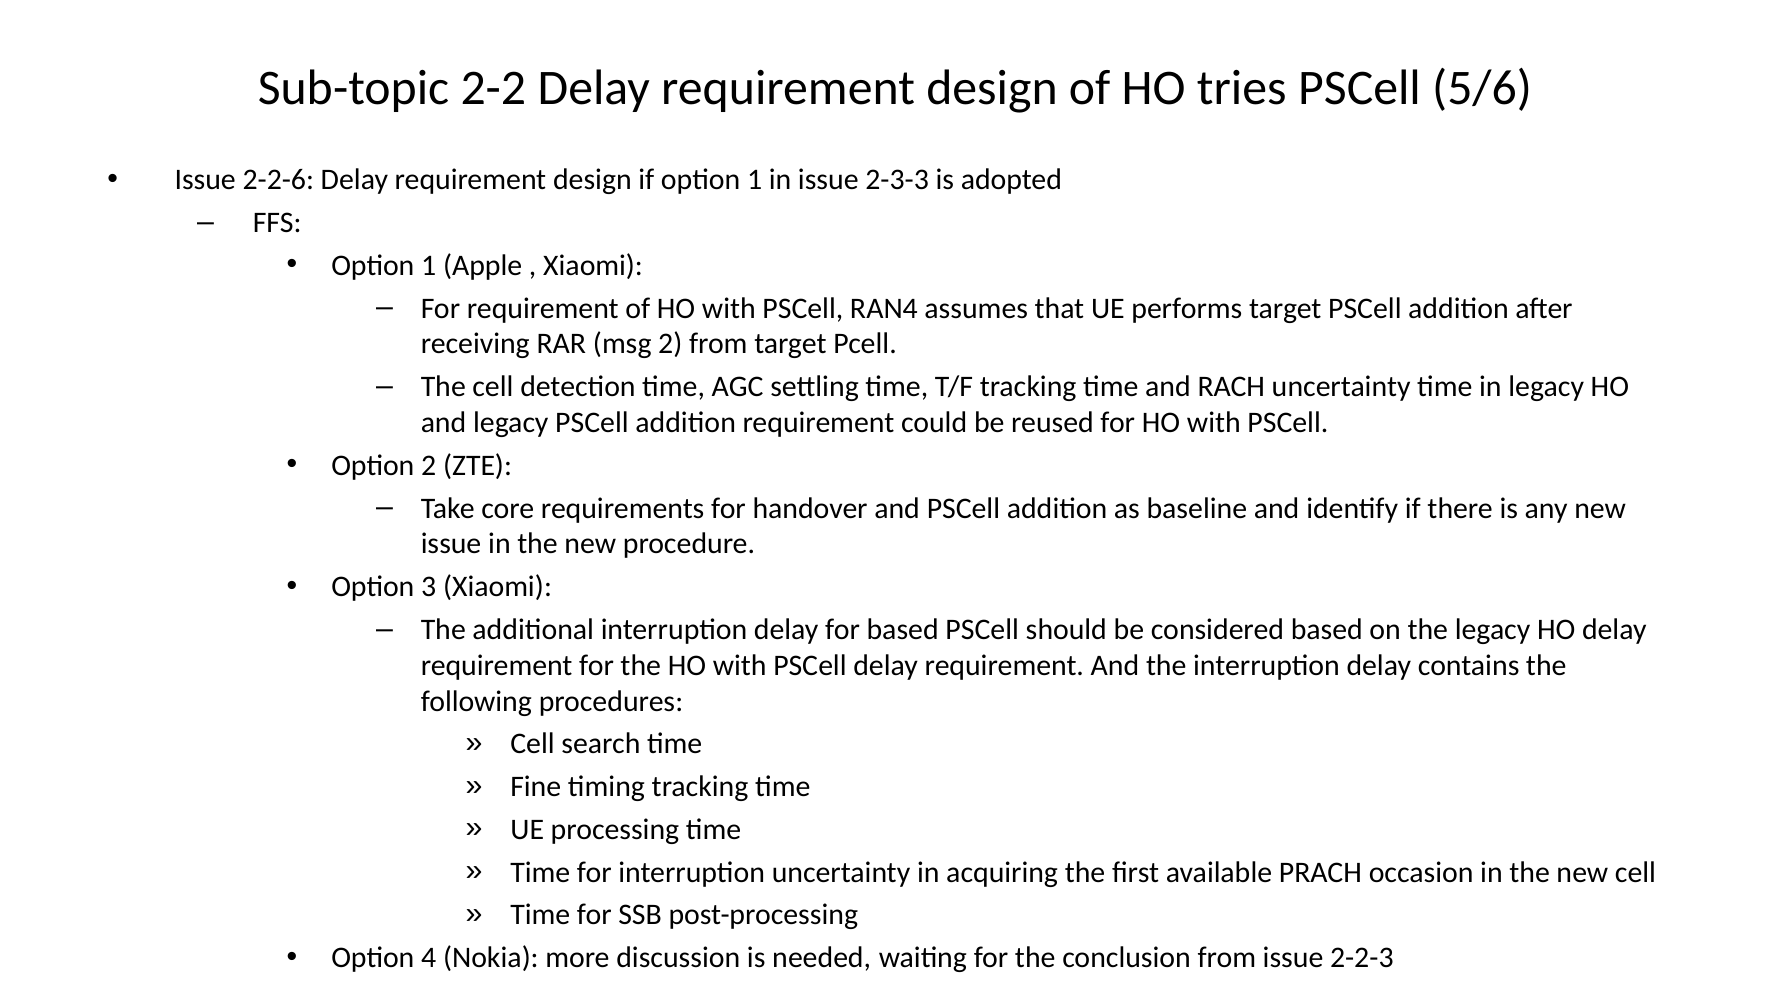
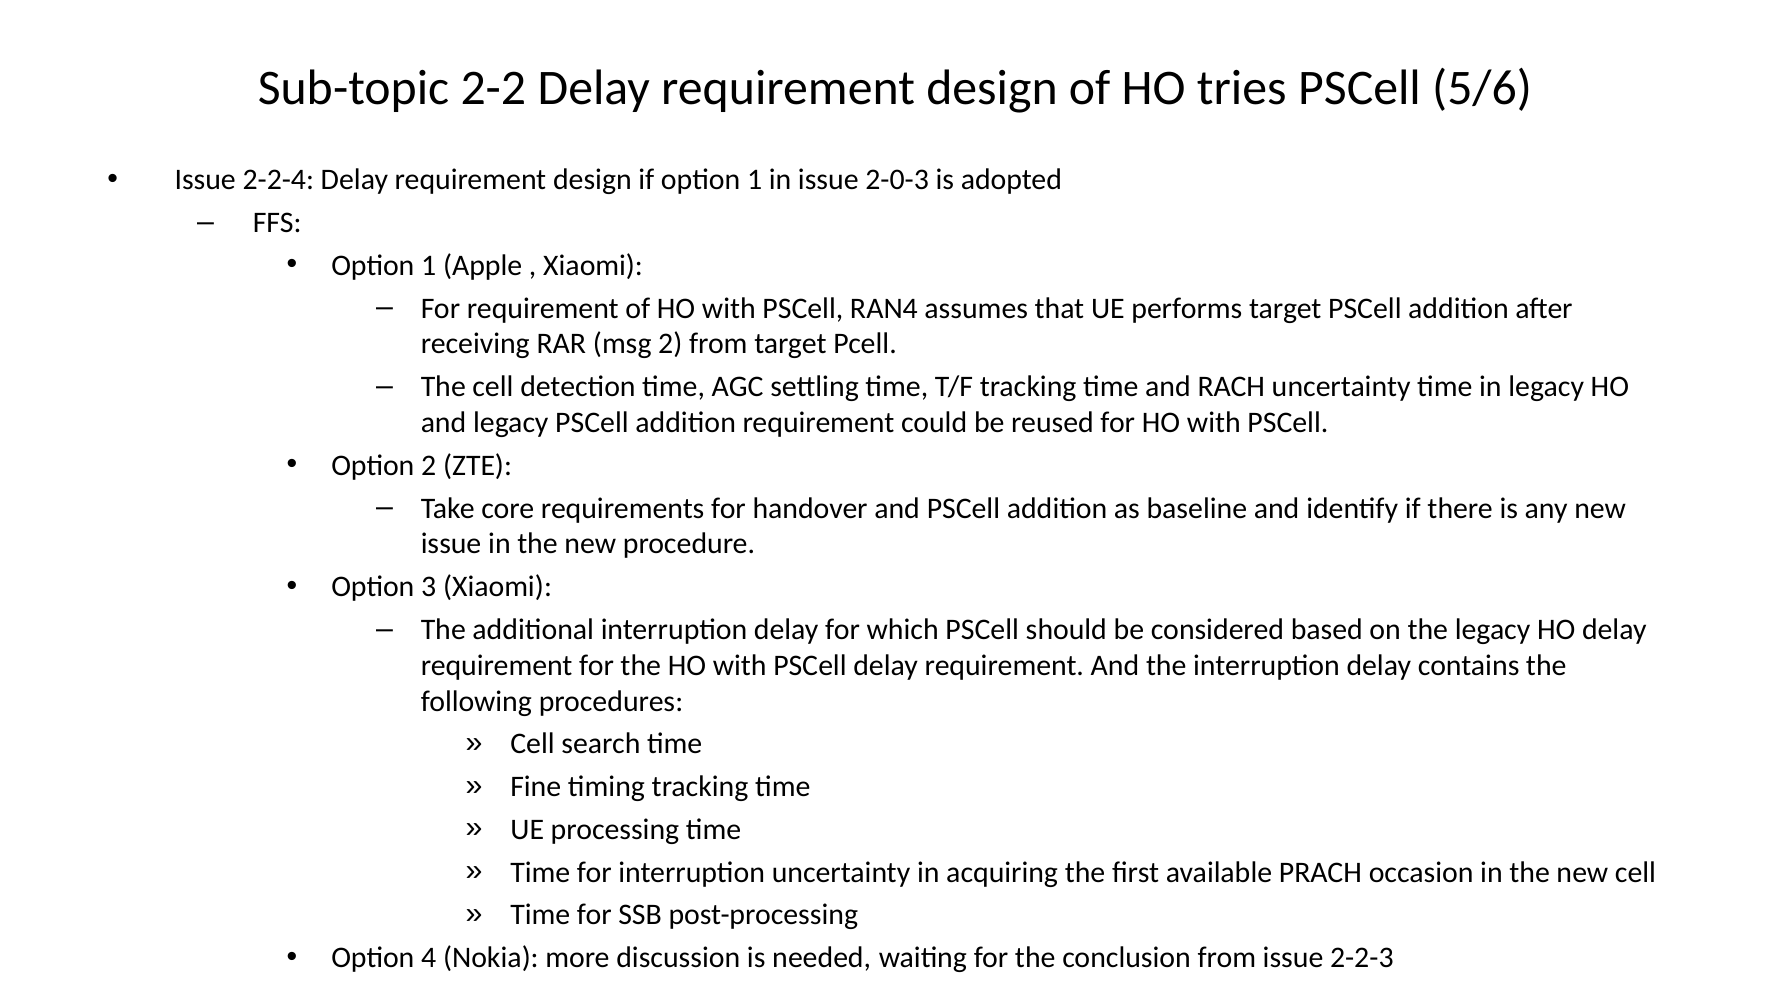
2-2-6: 2-2-6 -> 2-2-4 (278, 180)
2-3-3: 2-3-3 -> 2-0-3 (897, 180)
for based: based -> which (903, 630)
